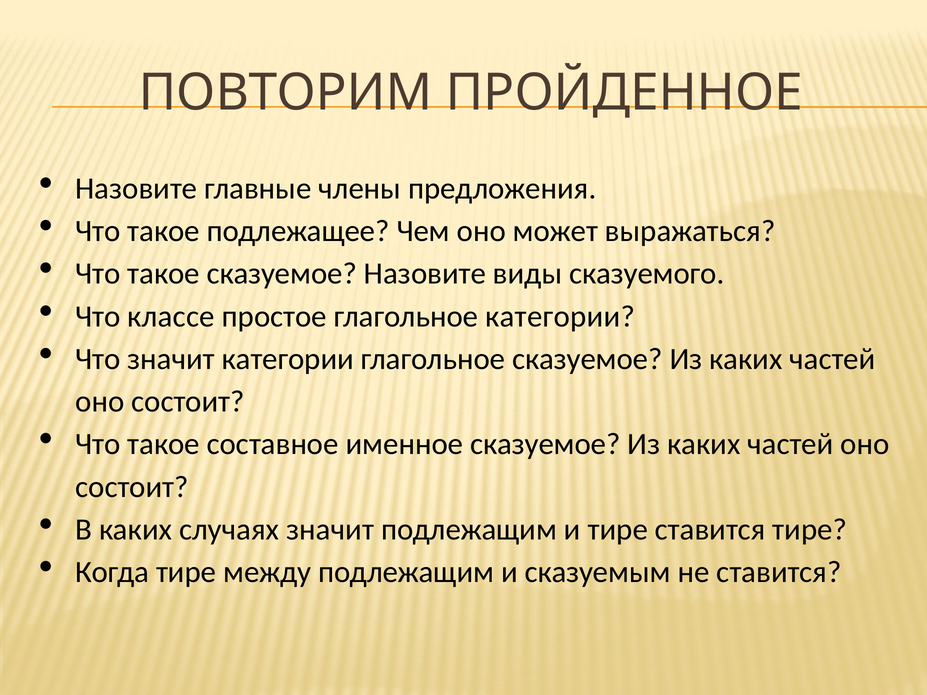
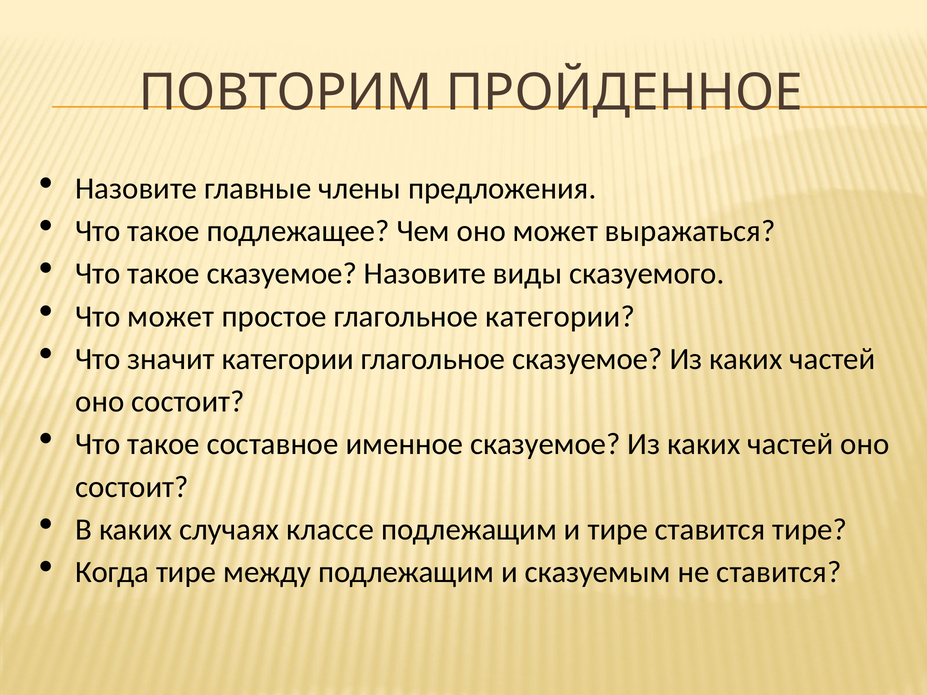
Что классе: классе -> может (171, 316)
случаях значит: значит -> классе (330, 530)
